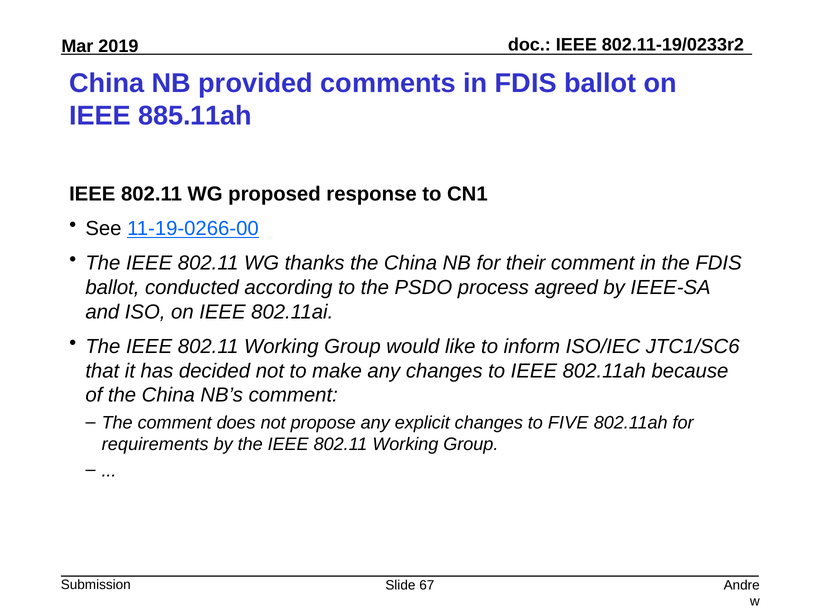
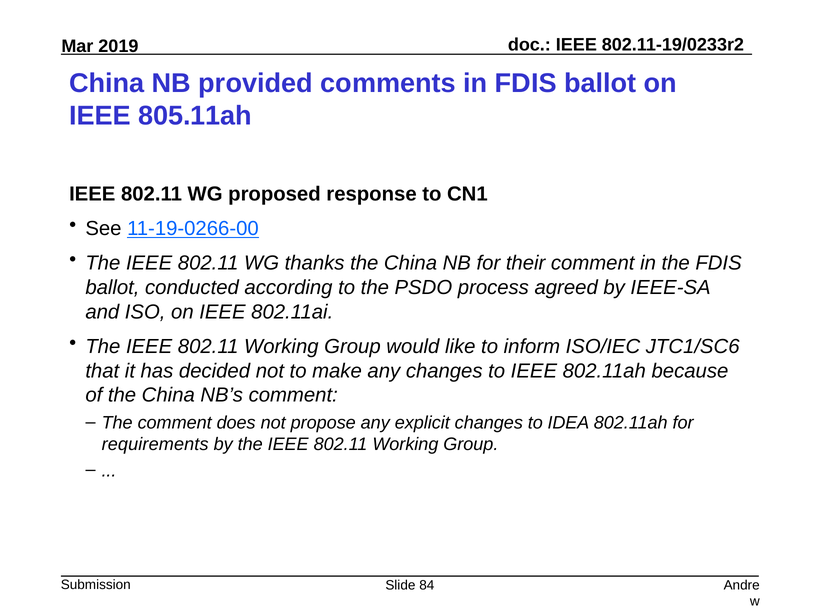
885.11ah: 885.11ah -> 805.11ah (195, 116)
FIVE: FIVE -> IDEA (568, 423)
67: 67 -> 84 (427, 585)
